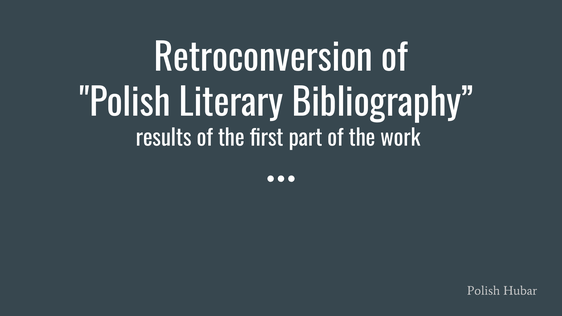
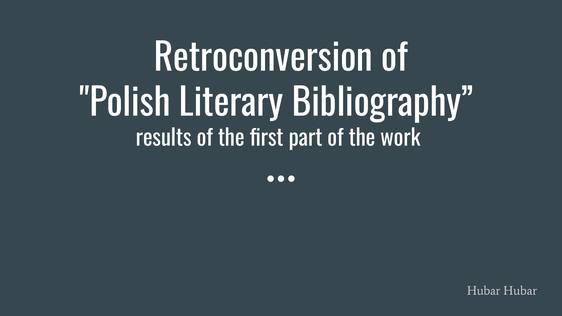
Polish: Polish -> Hubar (484, 291)
